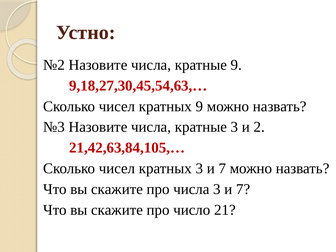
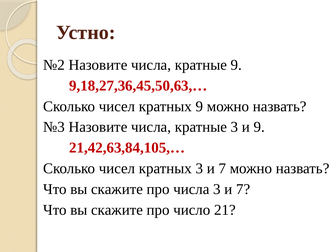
9,18,27,30,45,54,63,…: 9,18,27,30,45,54,63,… -> 9,18,27,36,45,50,63,… (138, 86)
и 2: 2 -> 9 (259, 127)
